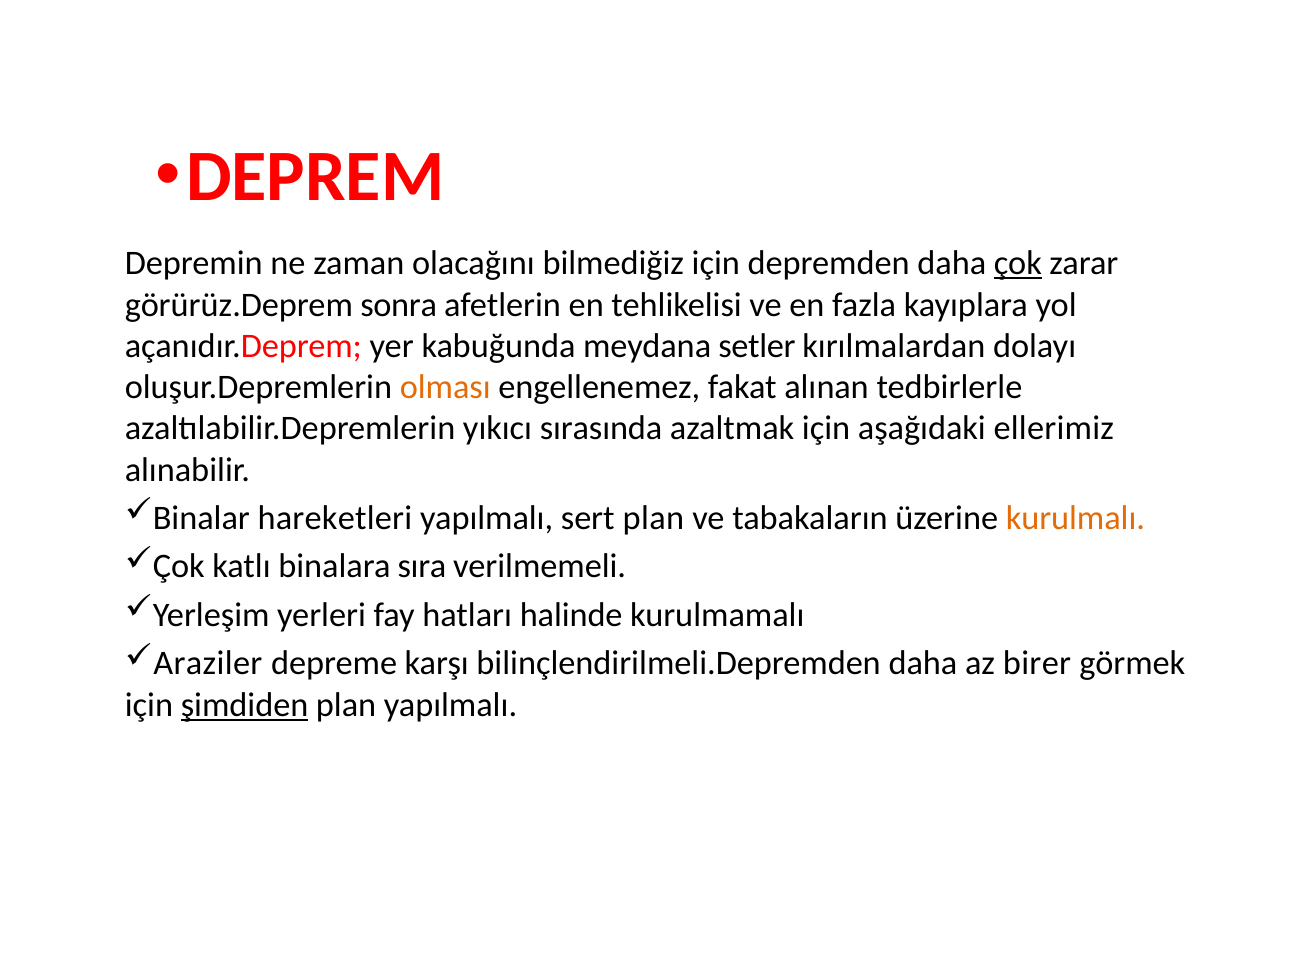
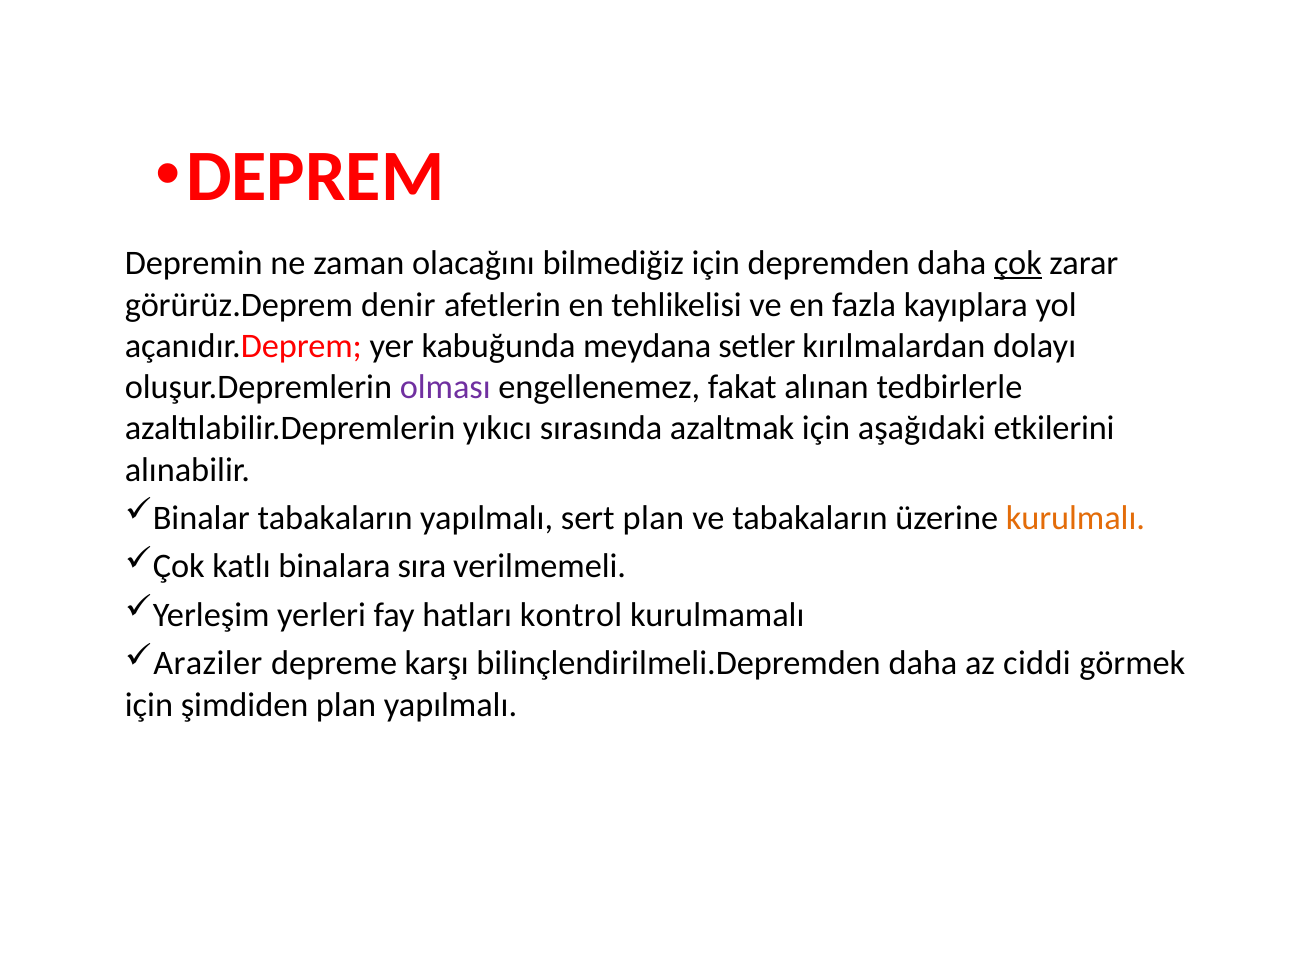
sonra: sonra -> denir (398, 305)
olması colour: orange -> purple (445, 387)
ellerimiz: ellerimiz -> etkilerini (1054, 428)
Binalar hareketleri: hareketleri -> tabakaların (335, 518)
halinde: halinde -> kontrol (571, 615)
birer: birer -> ciddi (1037, 663)
şimdiden underline: present -> none (245, 704)
